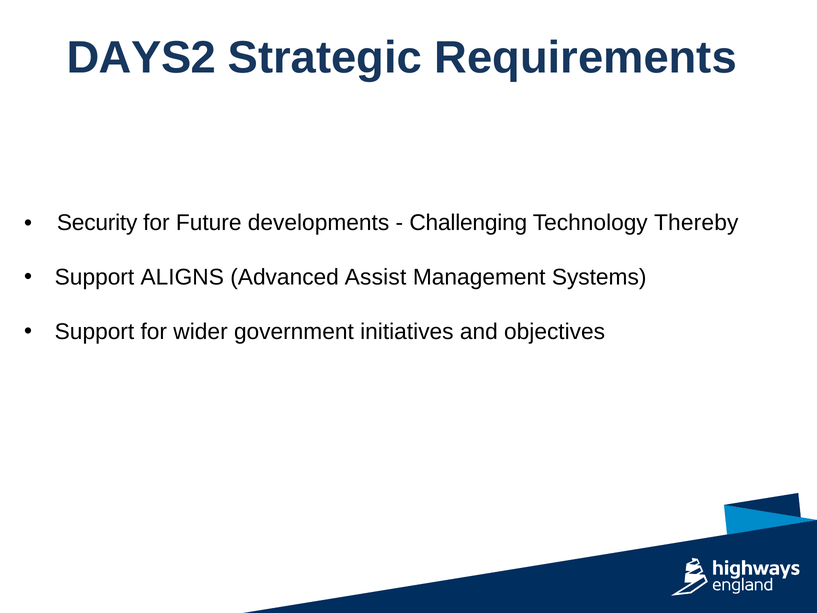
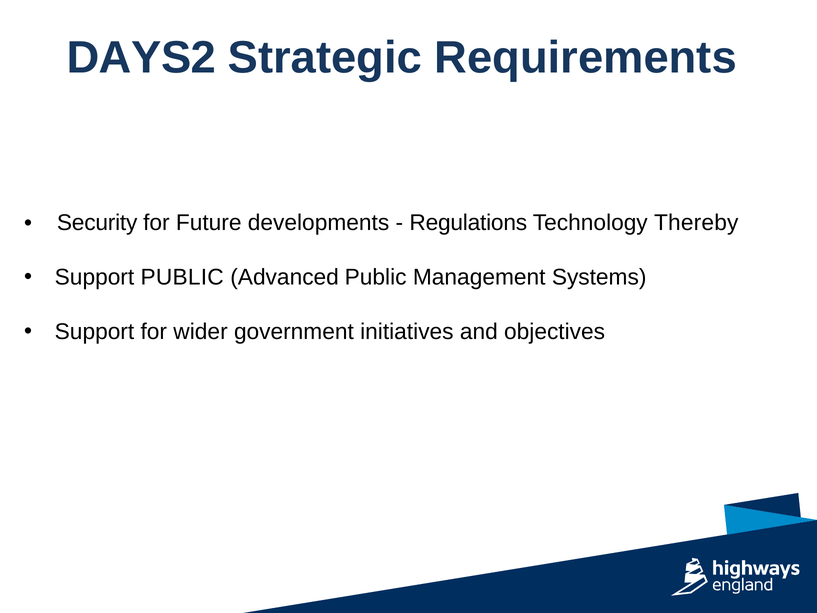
Challenging: Challenging -> Regulations (468, 223)
Support ALIGNS: ALIGNS -> PUBLIC (182, 277)
Advanced Assist: Assist -> Public (376, 277)
